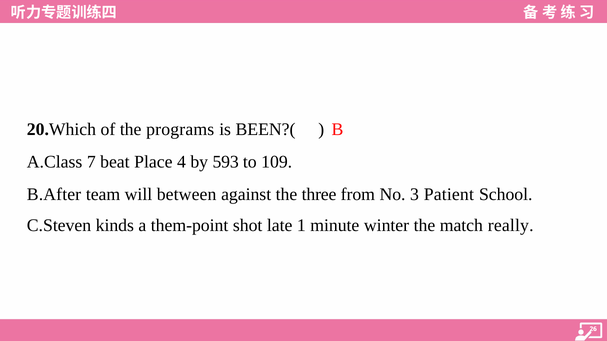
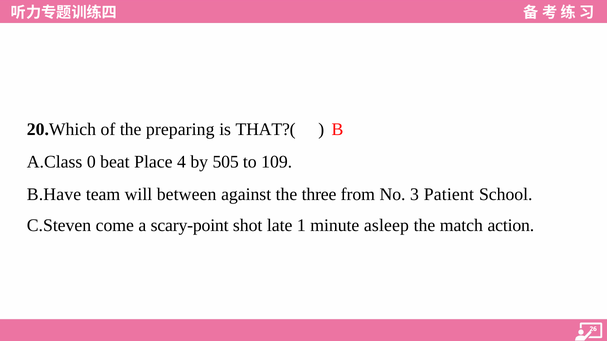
programs: programs -> preparing (180, 130)
BEEN?(: BEEN?( -> THAT?( (266, 130)
7: 7 -> 0 (91, 162)
593: 593 -> 505 (226, 162)
B.After: B.After -> B.Have (54, 195)
kinds: kinds -> come (115, 226)
them-point: them-point -> scary-point (190, 226)
winter: winter -> asleep (386, 226)
really: really -> action (511, 226)
